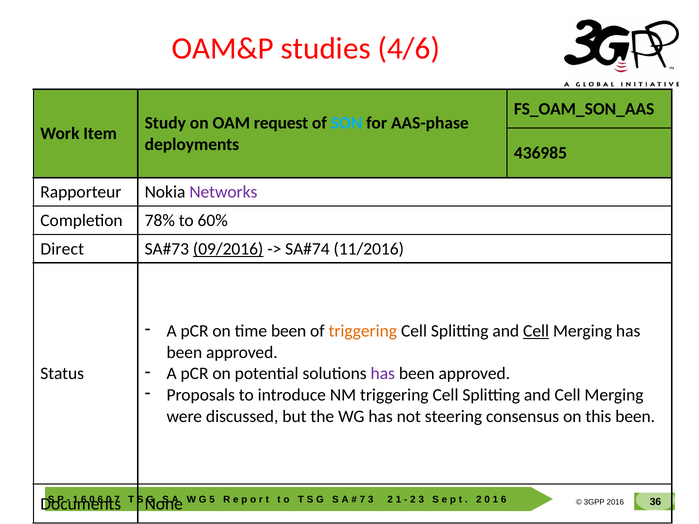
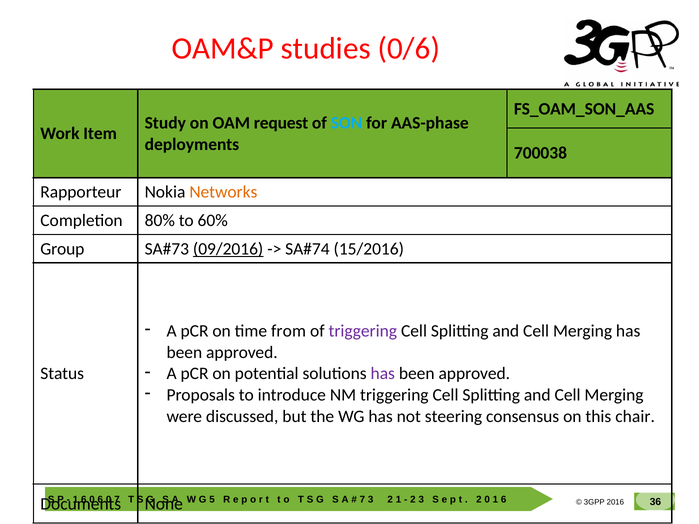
4/6: 4/6 -> 0/6 (409, 48)
436985: 436985 -> 700038 (540, 153)
Networks colour: purple -> orange (223, 192)
78%: 78% -> 80% (160, 221)
Direct: Direct -> Group (62, 249)
11/2016: 11/2016 -> 15/2016 (369, 249)
time been: been -> from (289, 331)
triggering colour: orange -> purple (363, 331)
Cell underline: present -> none (536, 331)
this been: been -> chair (635, 416)
